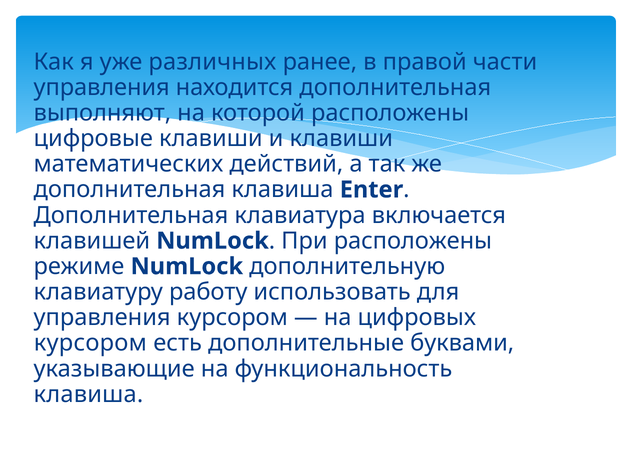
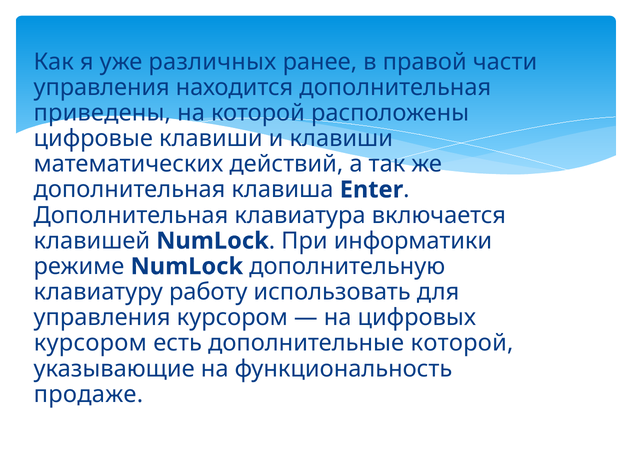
выполняют: выполняют -> приведены (102, 113)
При расположены: расположены -> информатики (413, 241)
дополнительные буквами: буквами -> которой (462, 343)
клавиша: клавиша -> продаже (88, 394)
